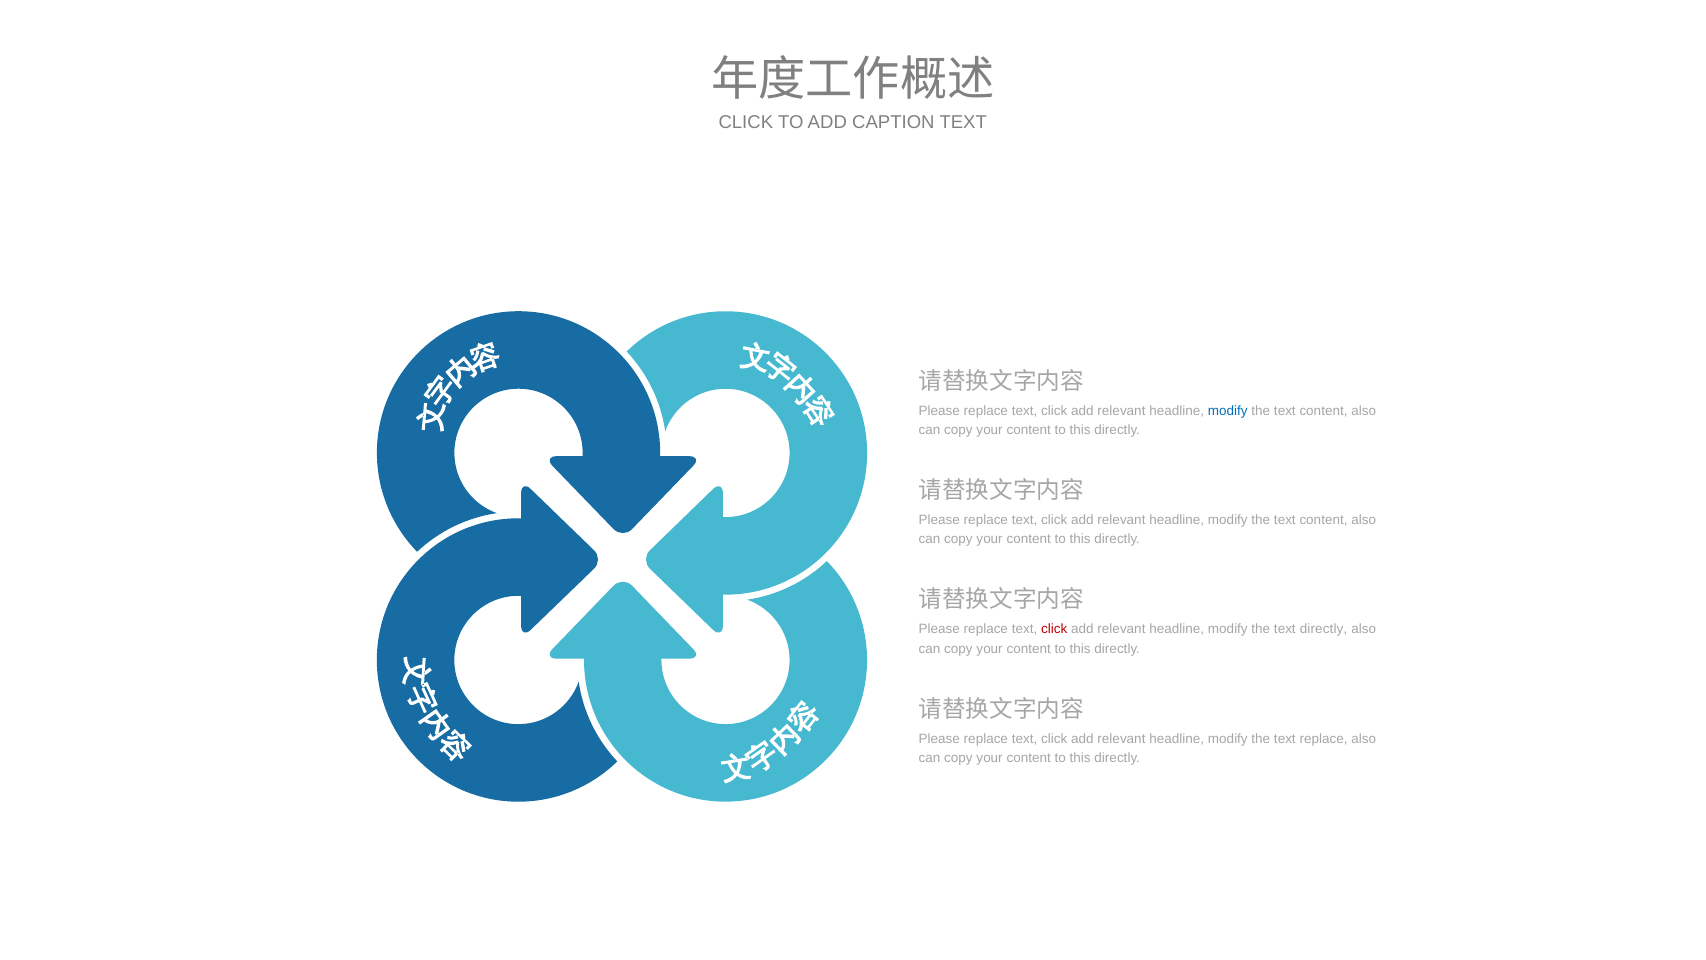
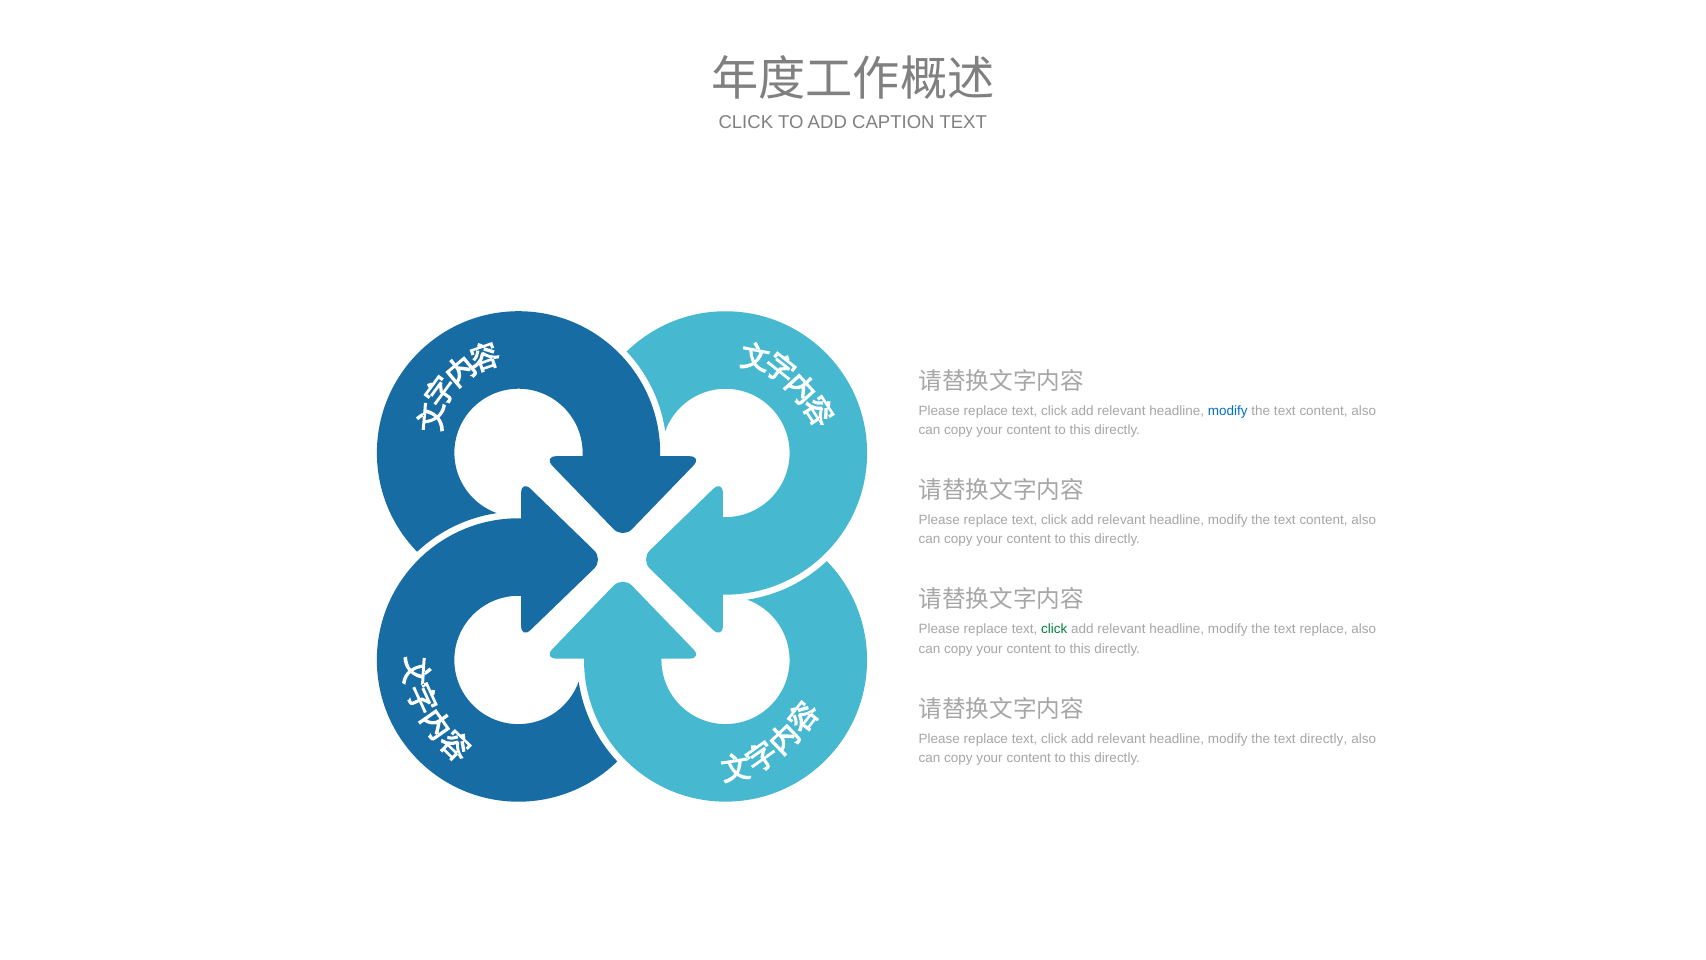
click colour: red -> green (1054, 629)
text directly: directly -> replace (1324, 629)
text replace: replace -> directly (1324, 738)
